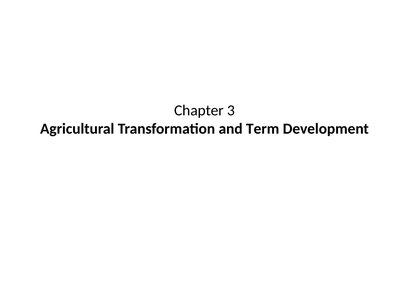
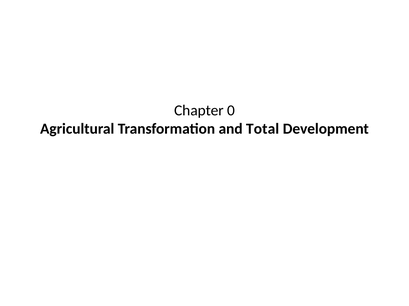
3: 3 -> 0 (231, 111)
Term: Term -> Total (263, 129)
